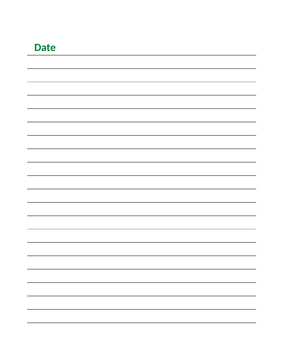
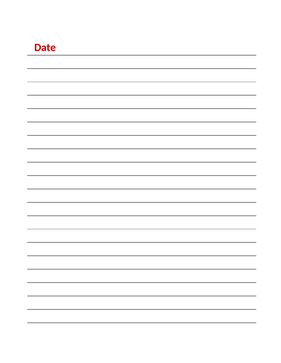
Date colour: green -> red (45, 48)
